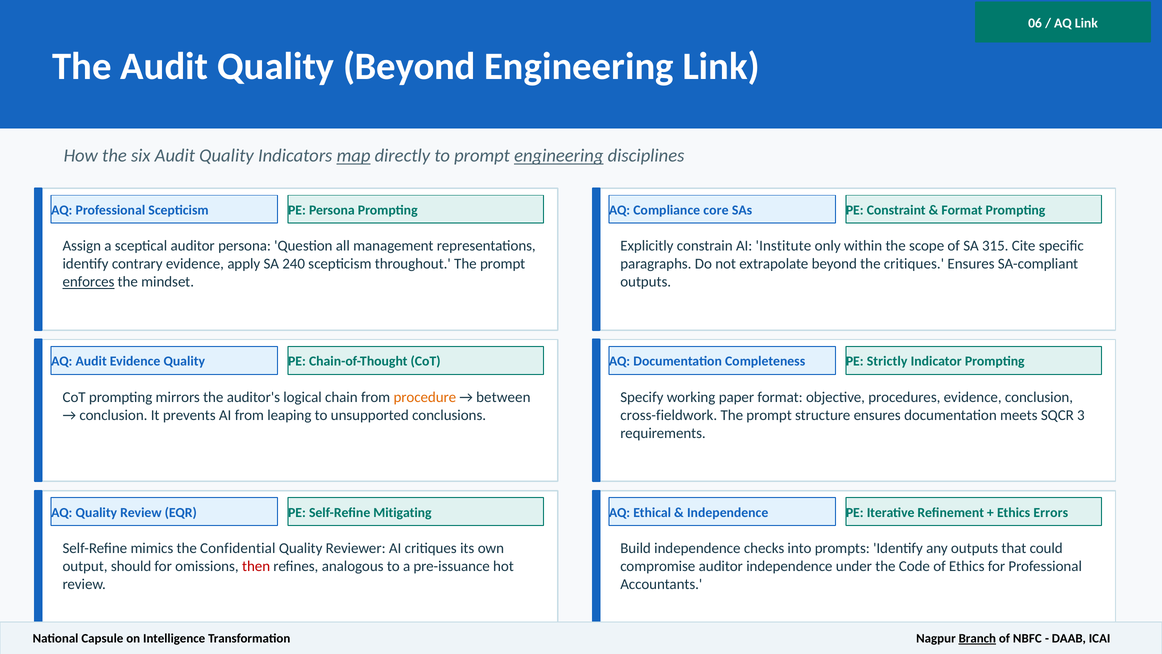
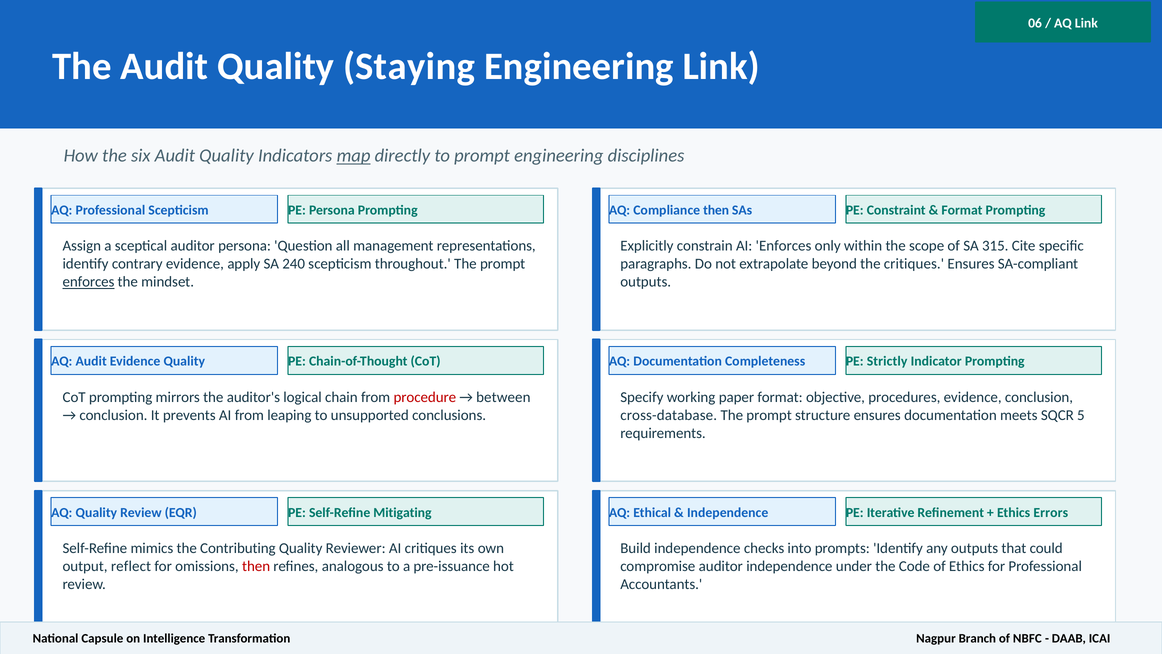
Quality Beyond: Beyond -> Staying (409, 67)
engineering underline: present -> none (559, 156)
Compliance core: core -> then (716, 210)
AI Institute: Institute -> Enforces (784, 246)
procedure colour: orange -> red (425, 397)
cross-fieldwork: cross-fieldwork -> cross-database (669, 415)
3: 3 -> 5 (1081, 415)
Confidential: Confidential -> Contributing (238, 548)
should: should -> reflect (131, 566)
Branch underline: present -> none (977, 638)
